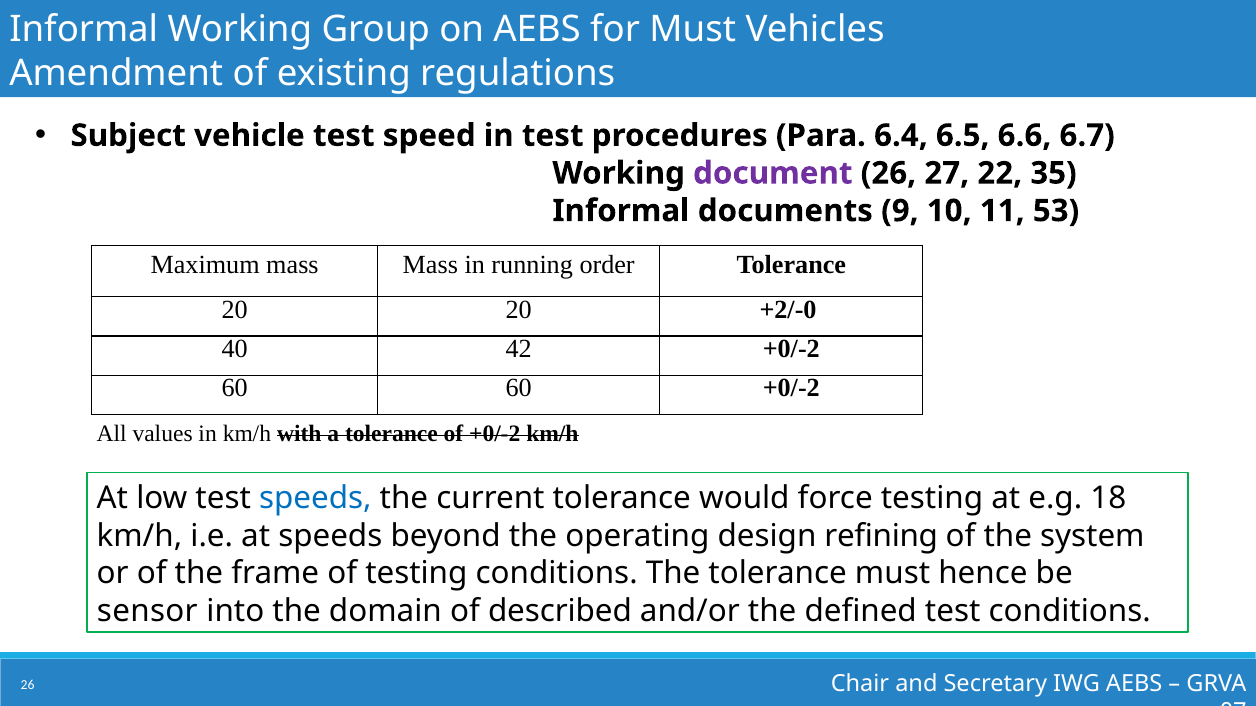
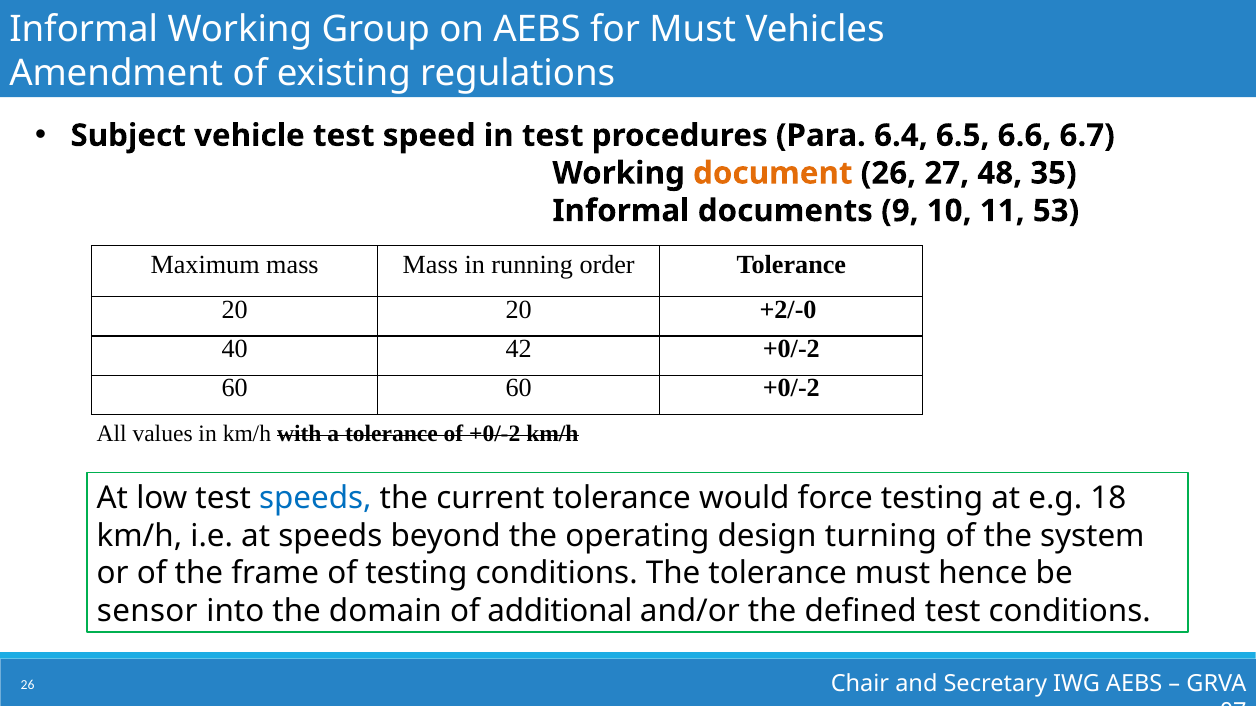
document colour: purple -> orange (773, 173)
22: 22 -> 48 (1000, 173)
refining: refining -> turning (881, 536)
described: described -> additional (560, 612)
